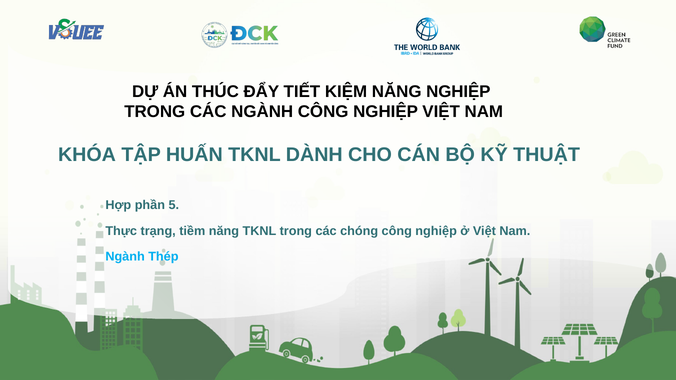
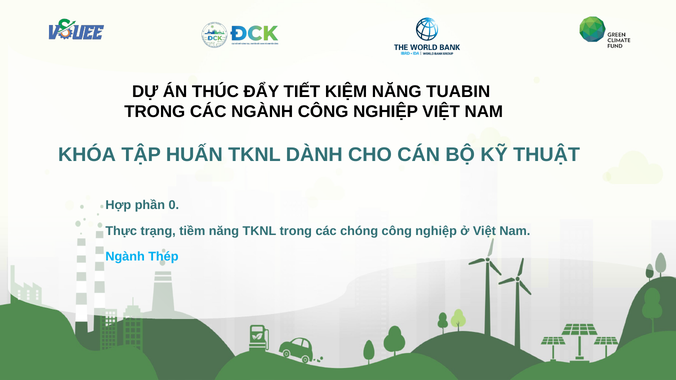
NĂNG NGHIỆP: NGHIỆP -> TUABIN (458, 92)
5: 5 -> 0 (174, 205)
